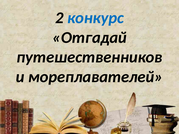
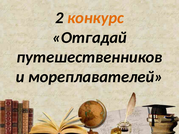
конкурс colour: blue -> orange (95, 18)
